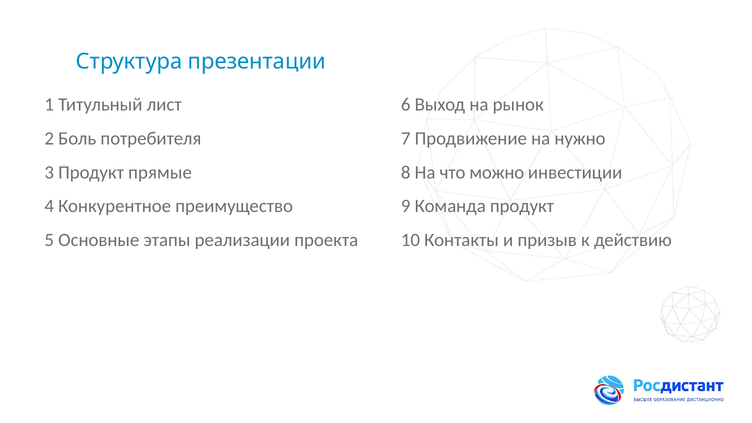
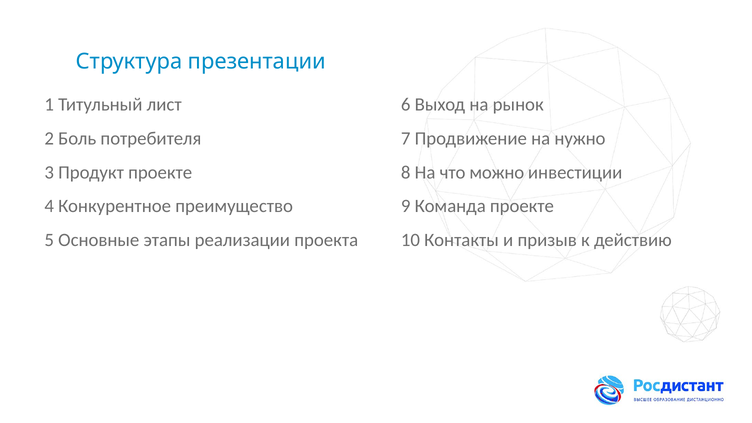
Продукт прямые: прямые -> проекте (160, 172)
Команда продукт: продукт -> проекте (522, 206)
